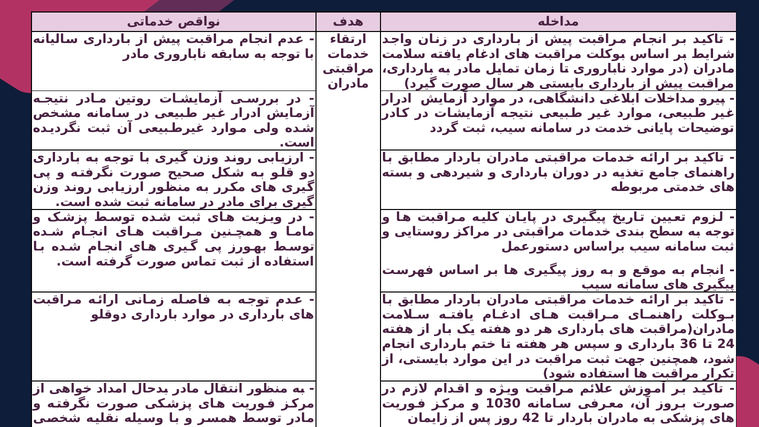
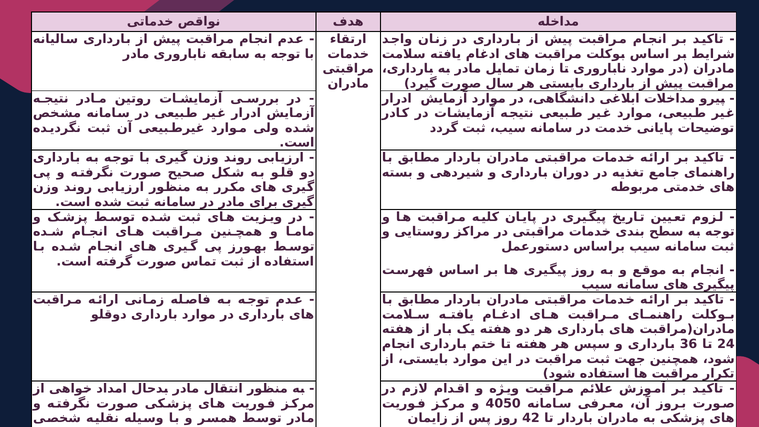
1030: 1030 -> 4050 (503, 403)
